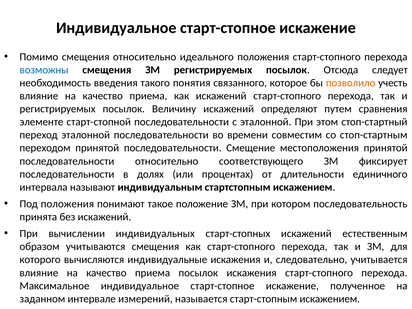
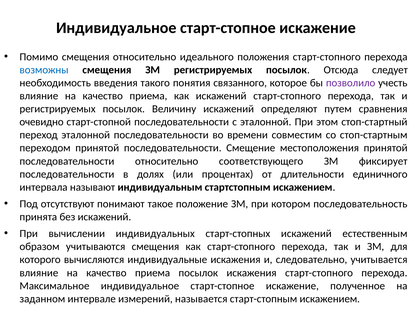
позволило colour: orange -> purple (351, 83)
элементе: элементе -> очевидно (42, 122)
Под положения: положения -> отсутствуют (68, 204)
